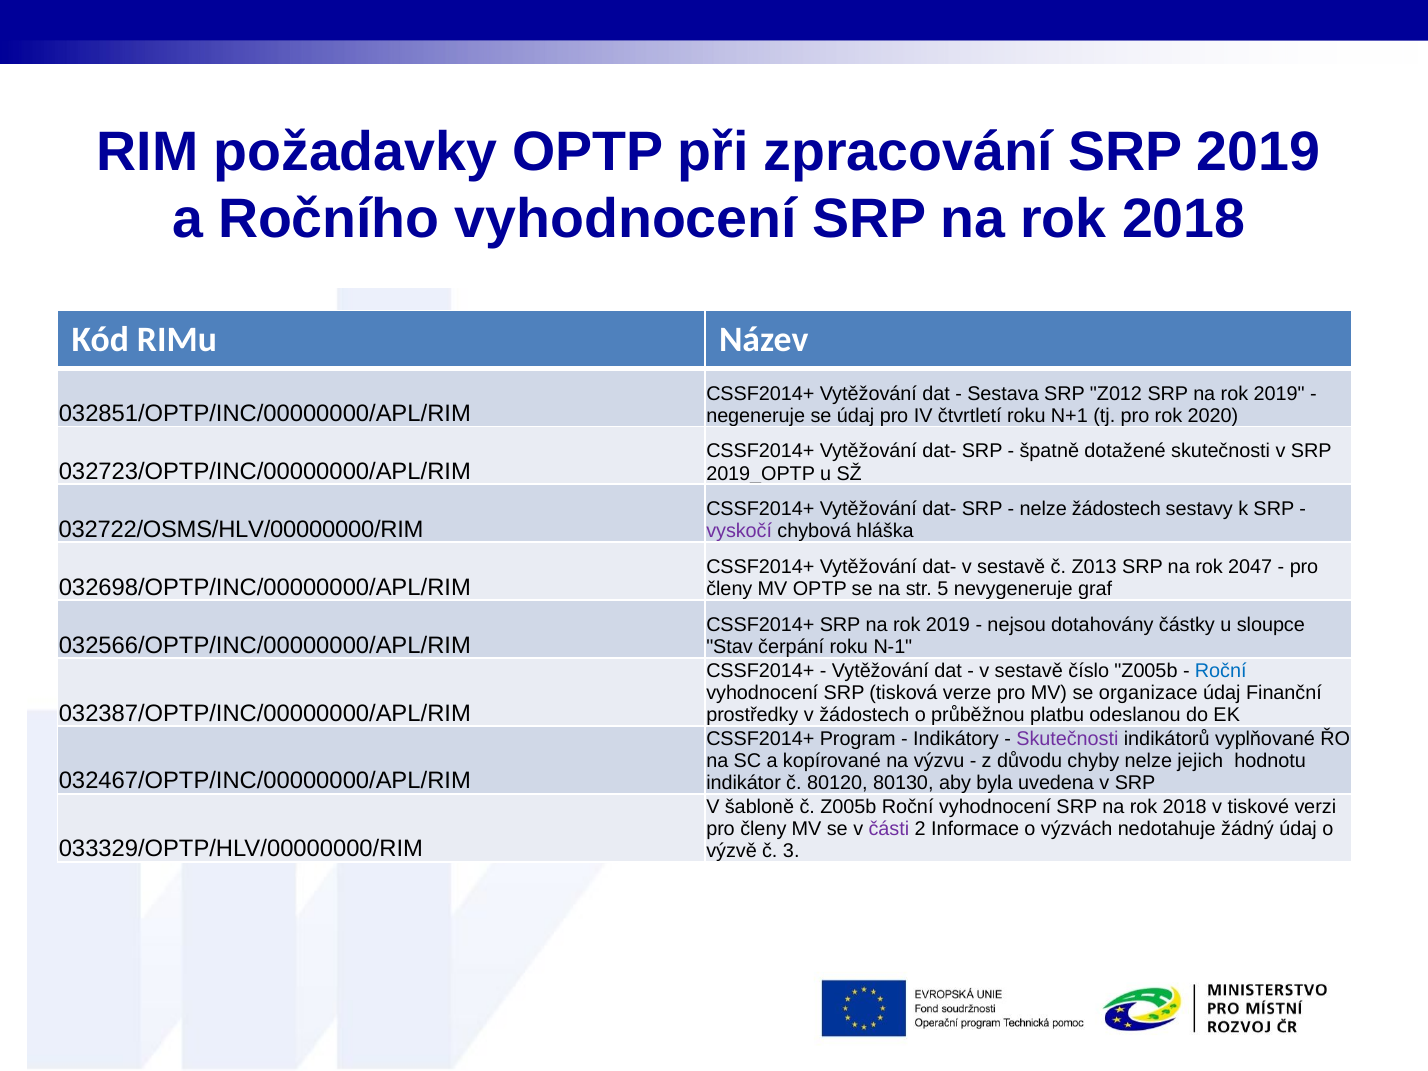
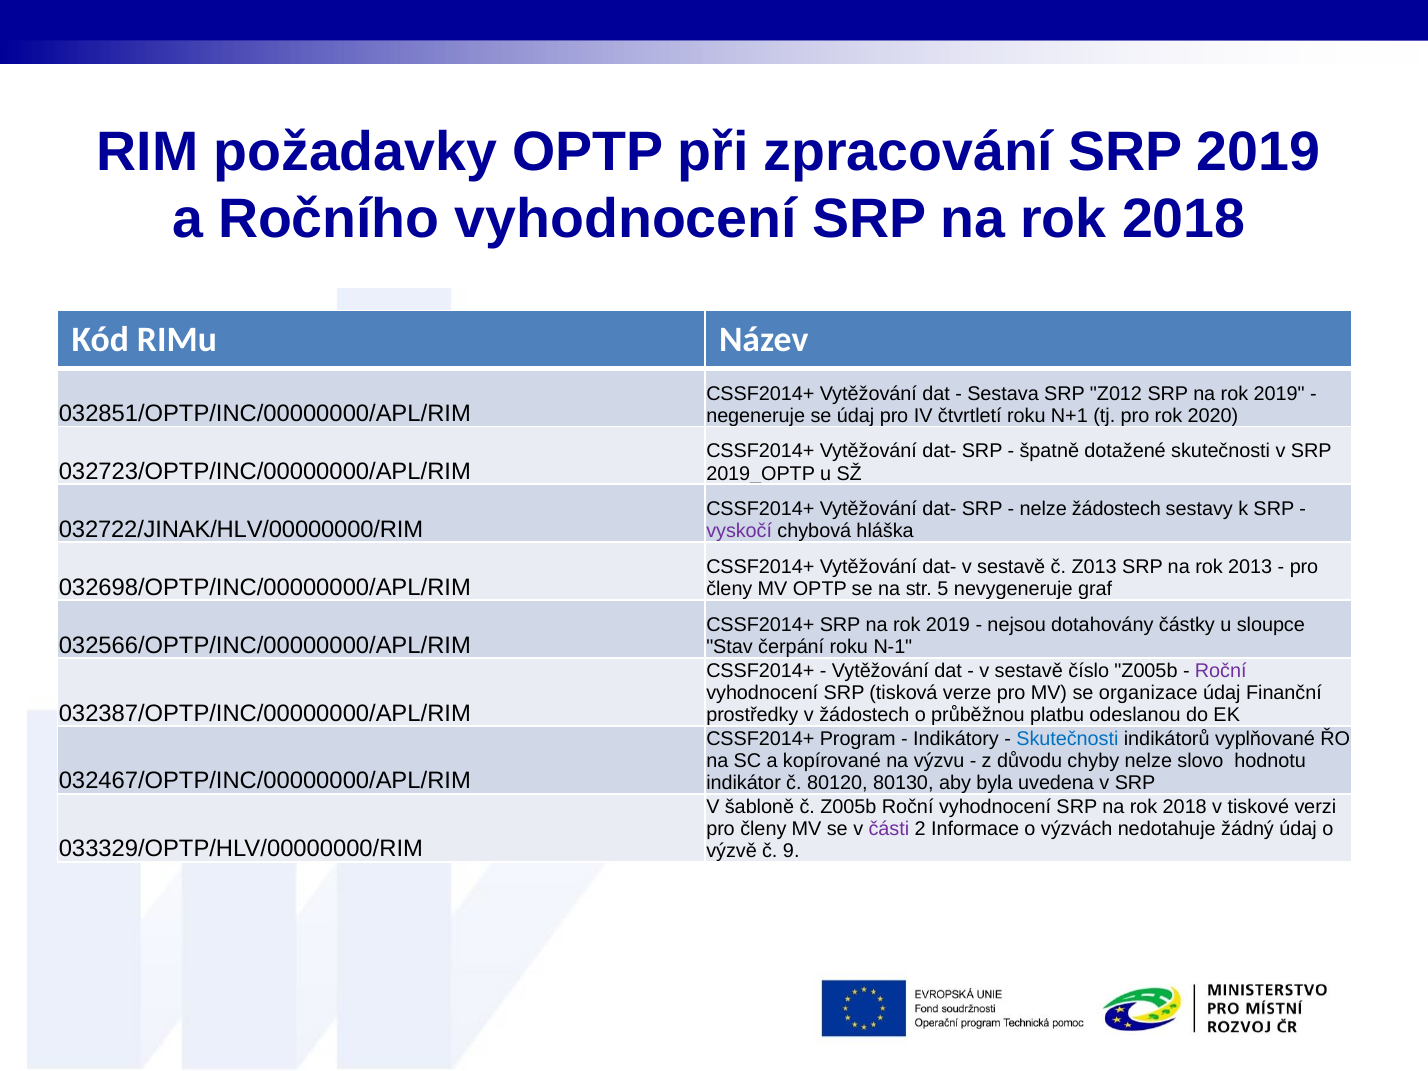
032722/OSMS/HLV/00000000/RIM: 032722/OSMS/HLV/00000000/RIM -> 032722/JINAK/HLV/00000000/RIM (241, 529)
2047: 2047 -> 2013 (1250, 567)
Roční colour: blue -> purple (1221, 671)
Skutečnosti colour: purple -> blue (1067, 739)
jejich: jejich -> slovo (1200, 761)
3: 3 -> 9 (791, 851)
